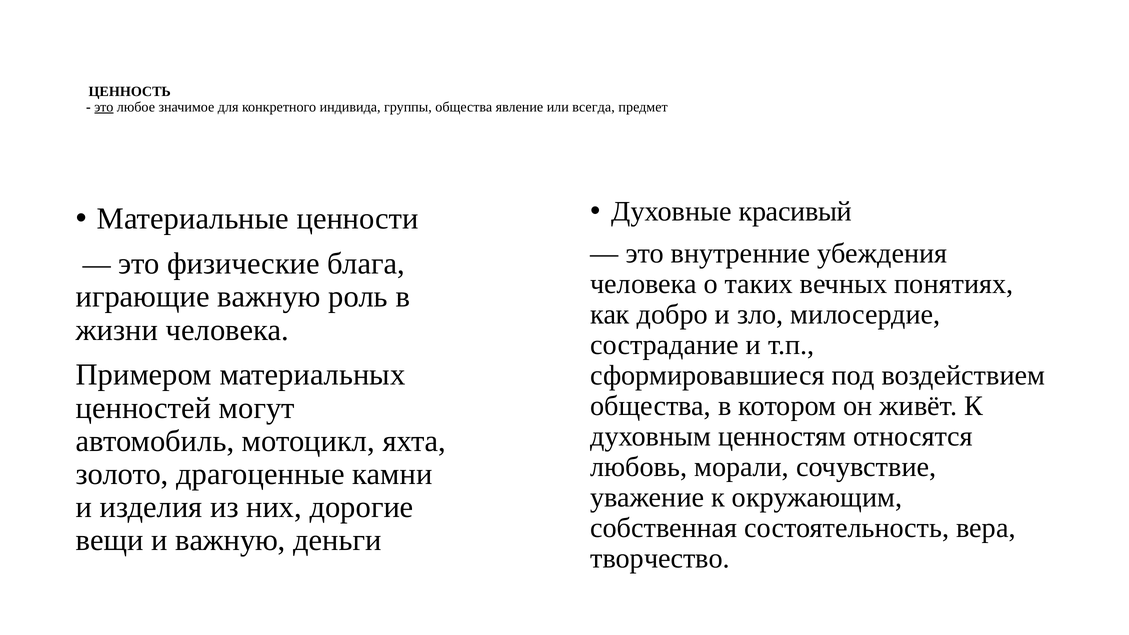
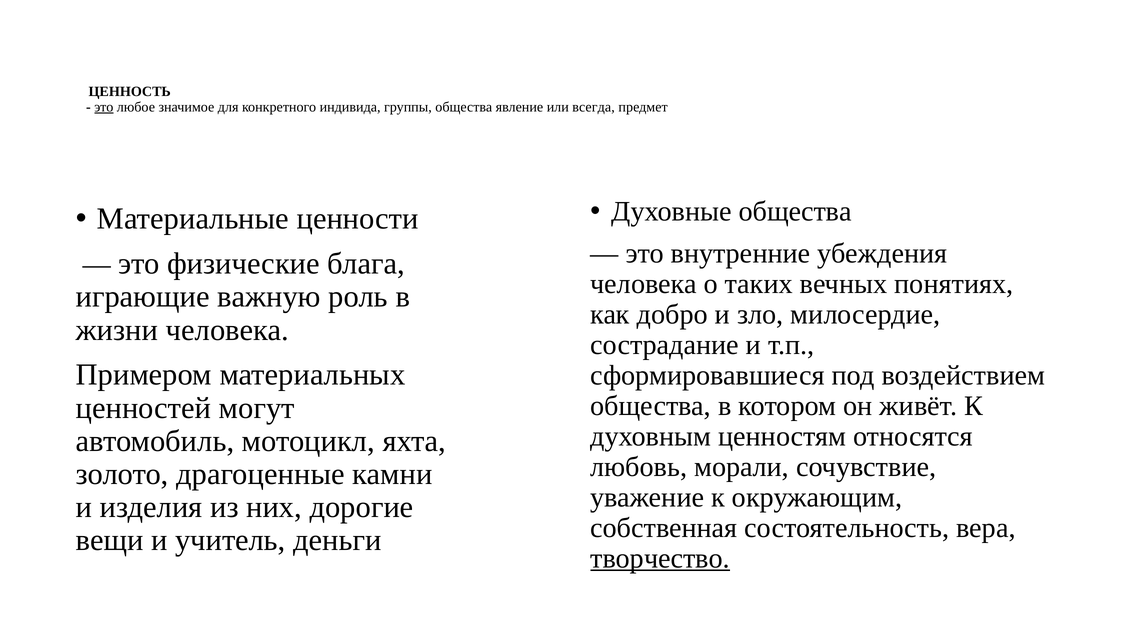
Духовные красивый: красивый -> общества (795, 211)
и важную: важную -> учитель (230, 540)
творчество underline: none -> present (660, 558)
